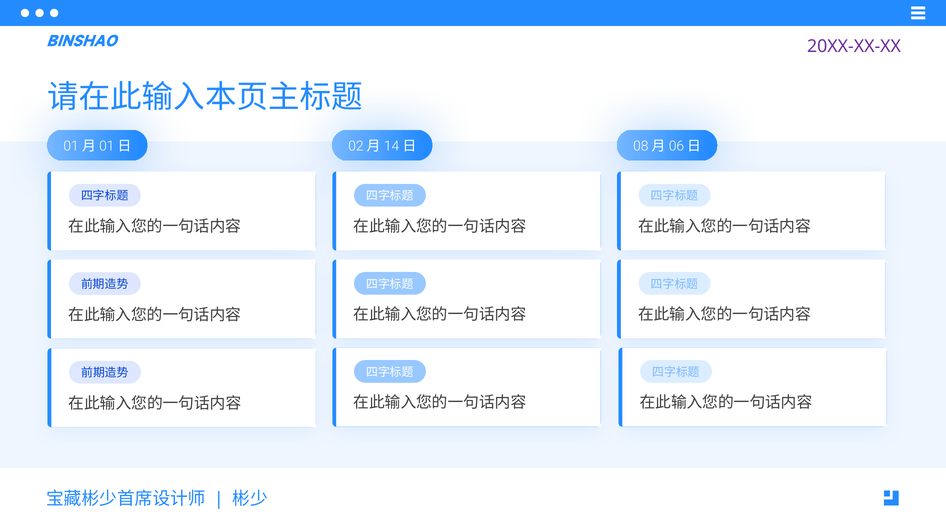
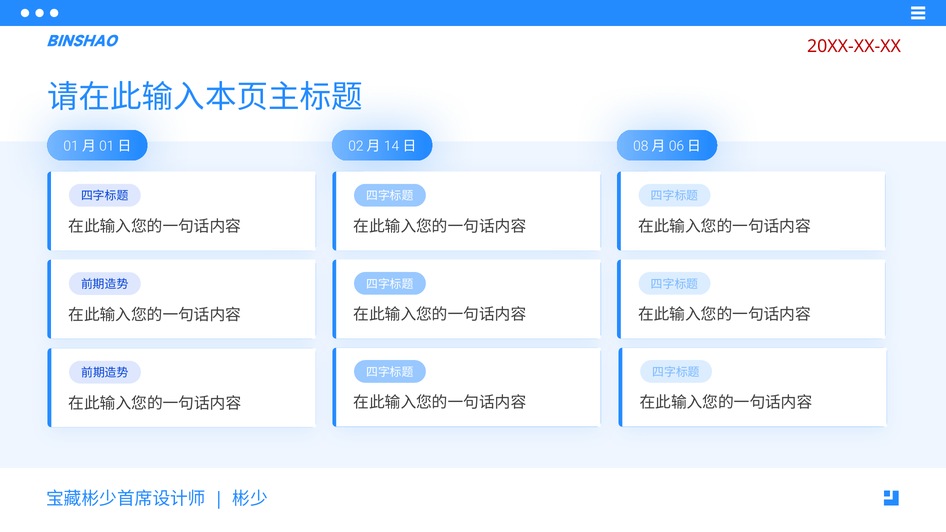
20XX-XX-XX colour: purple -> red (854, 47)
